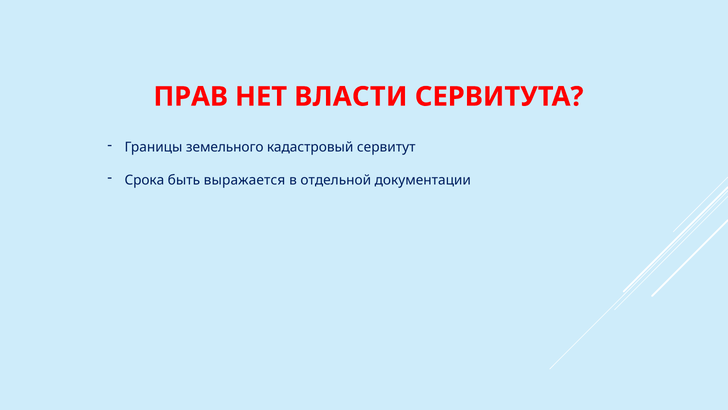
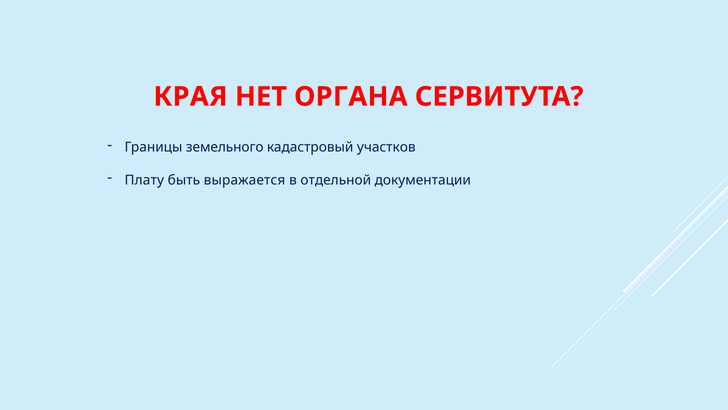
ПРАВ: ПРАВ -> КРАЯ (191, 97)
ВЛАСТИ: ВЛАСТИ -> ОРГАНА (351, 97)
сервитут: сервитут -> участков (386, 147)
Срока: Срока -> Плату (144, 180)
